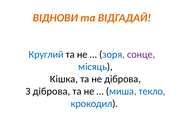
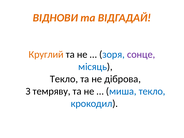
Круглий colour: blue -> orange (46, 54)
Кішка: Кішка -> Текло (64, 79)
З діброва: діброва -> темряву (52, 91)
